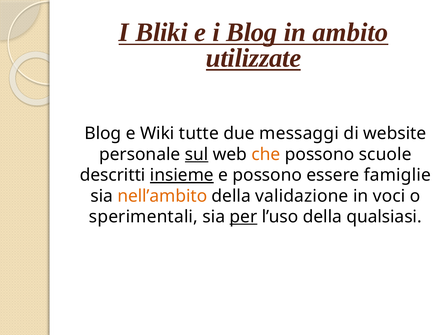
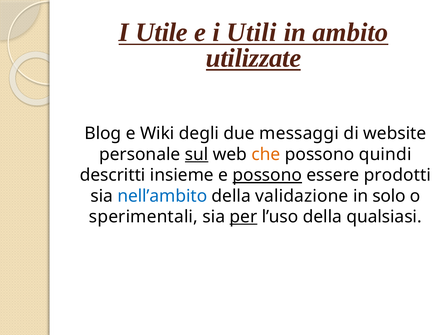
Bliki: Bliki -> Utile (162, 33)
i Blog: Blog -> Utili (251, 33)
tutte: tutte -> degli (199, 134)
scuole: scuole -> quindi (385, 155)
insieme underline: present -> none (182, 175)
possono underline: none -> present (267, 175)
famiglie: famiglie -> prodotti (397, 175)
nell’ambito colour: orange -> blue (162, 196)
voci: voci -> solo (389, 196)
